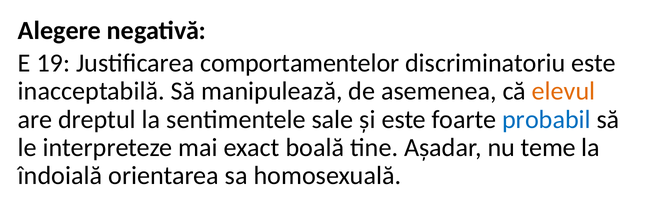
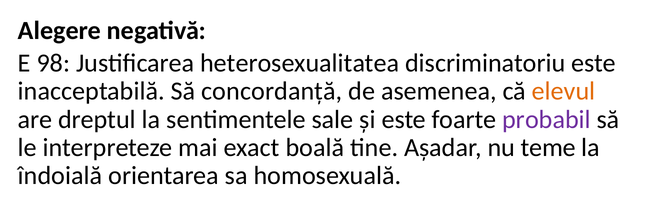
19: 19 -> 98 (53, 63)
comportamentelor: comportamentelor -> heterosexualitatea (300, 63)
manipulează: manipulează -> concordanță (272, 91)
probabil colour: blue -> purple (546, 120)
